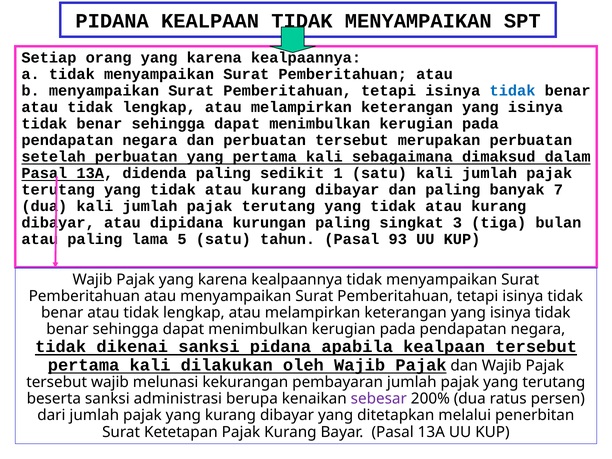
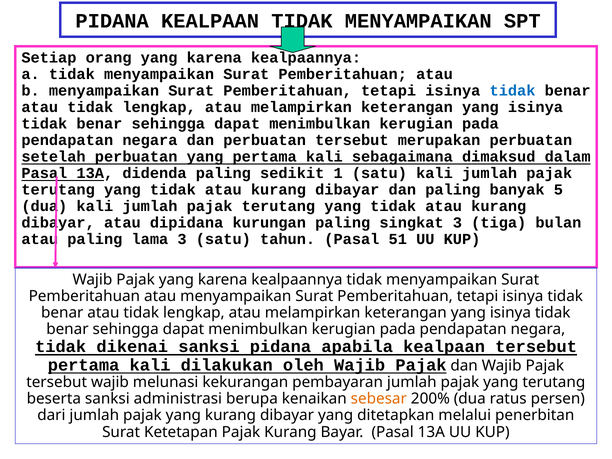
7: 7 -> 5 (558, 190)
lama 5: 5 -> 3 (182, 239)
93: 93 -> 51 (398, 239)
sebesar colour: purple -> orange (379, 399)
